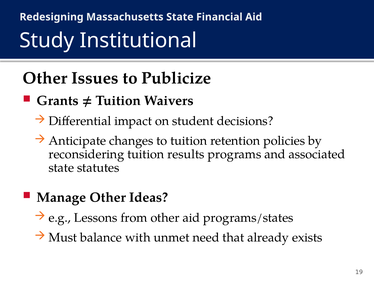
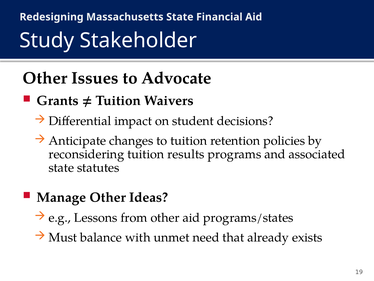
Institutional: Institutional -> Stakeholder (138, 40)
Publicize: Publicize -> Advocate (176, 78)
